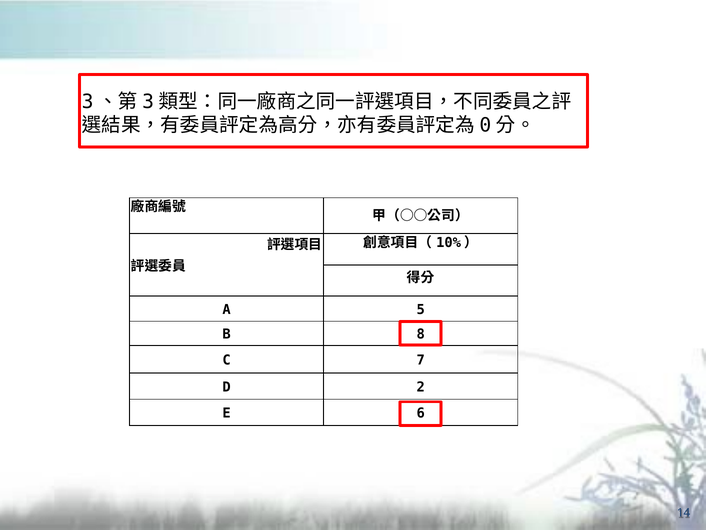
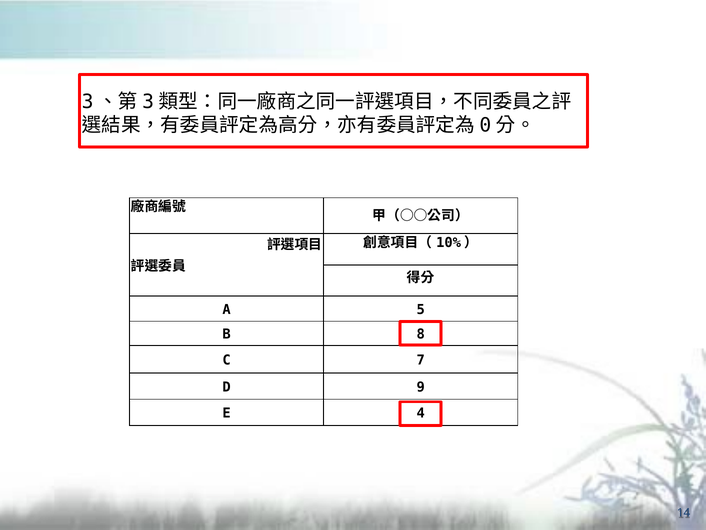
2: 2 -> 9 (421, 387)
6: 6 -> 4 (421, 413)
